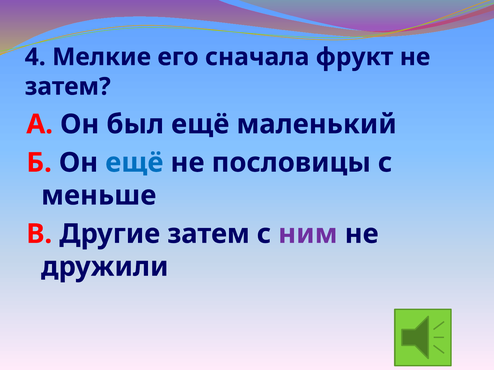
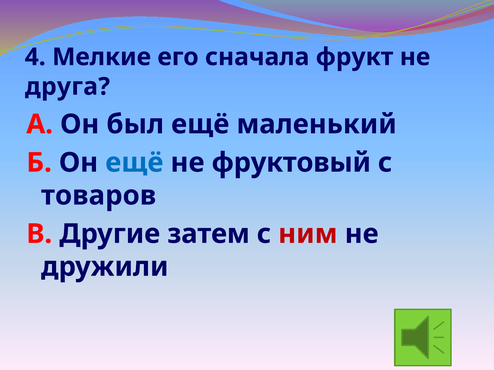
затем: затем -> друга (68, 87)
пословицы: пословицы -> фруктовый (291, 163)
меньше: меньше -> товаров (99, 196)
ним colour: purple -> red (308, 234)
